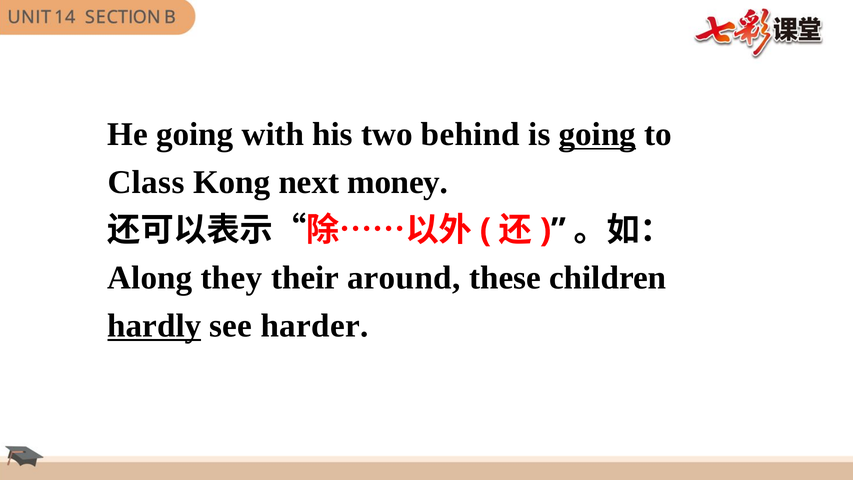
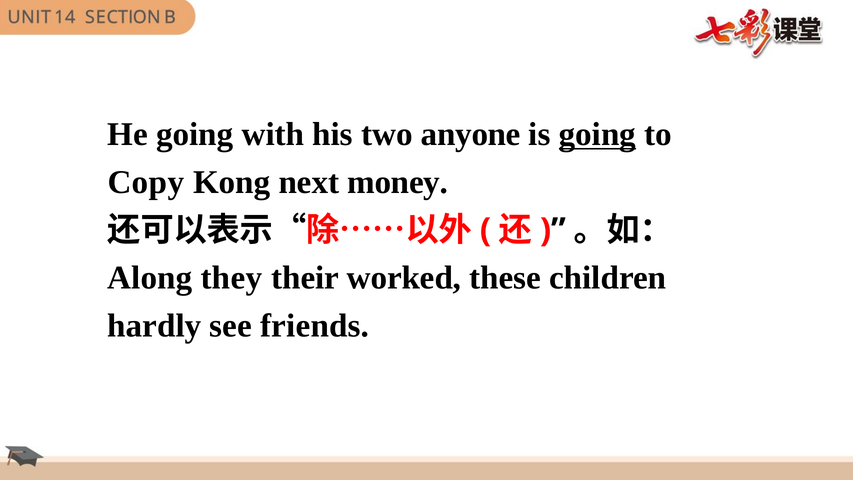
behind: behind -> anyone (471, 134)
Class: Class -> Copy (146, 182)
around: around -> worked (404, 278)
hardly underline: present -> none (154, 326)
harder: harder -> friends (315, 326)
